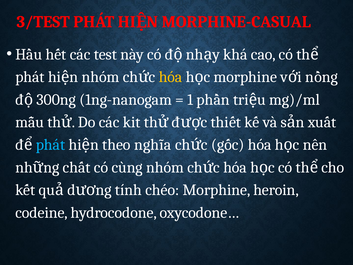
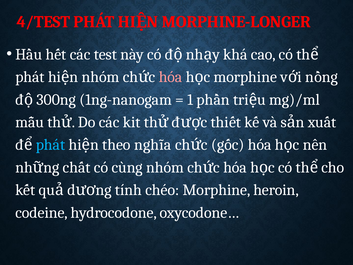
3/TEST: 3/TEST -> 4/TEST (43, 22)
MORPHINE-CASUAL: MORPHINE-CASUAL -> MORPHINE-LONGER (236, 22)
hóa colour: yellow -> pink (171, 77)
